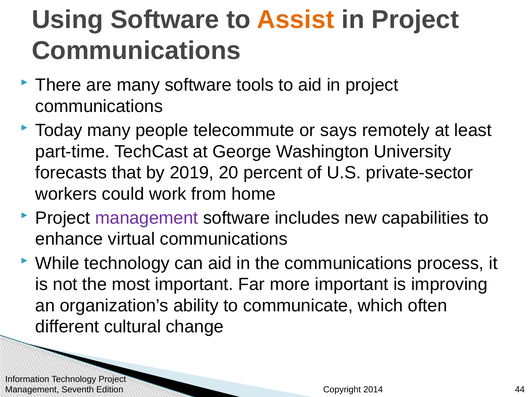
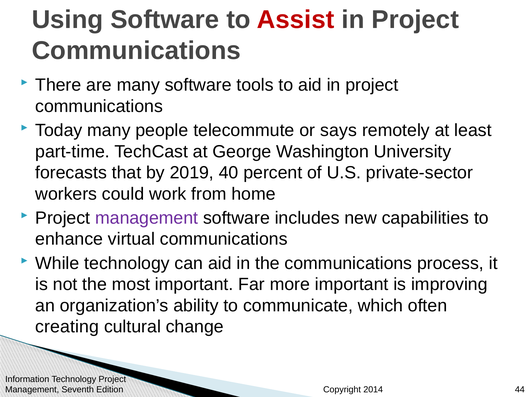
Assist colour: orange -> red (296, 20)
20: 20 -> 40 (229, 173)
different: different -> creating (67, 327)
